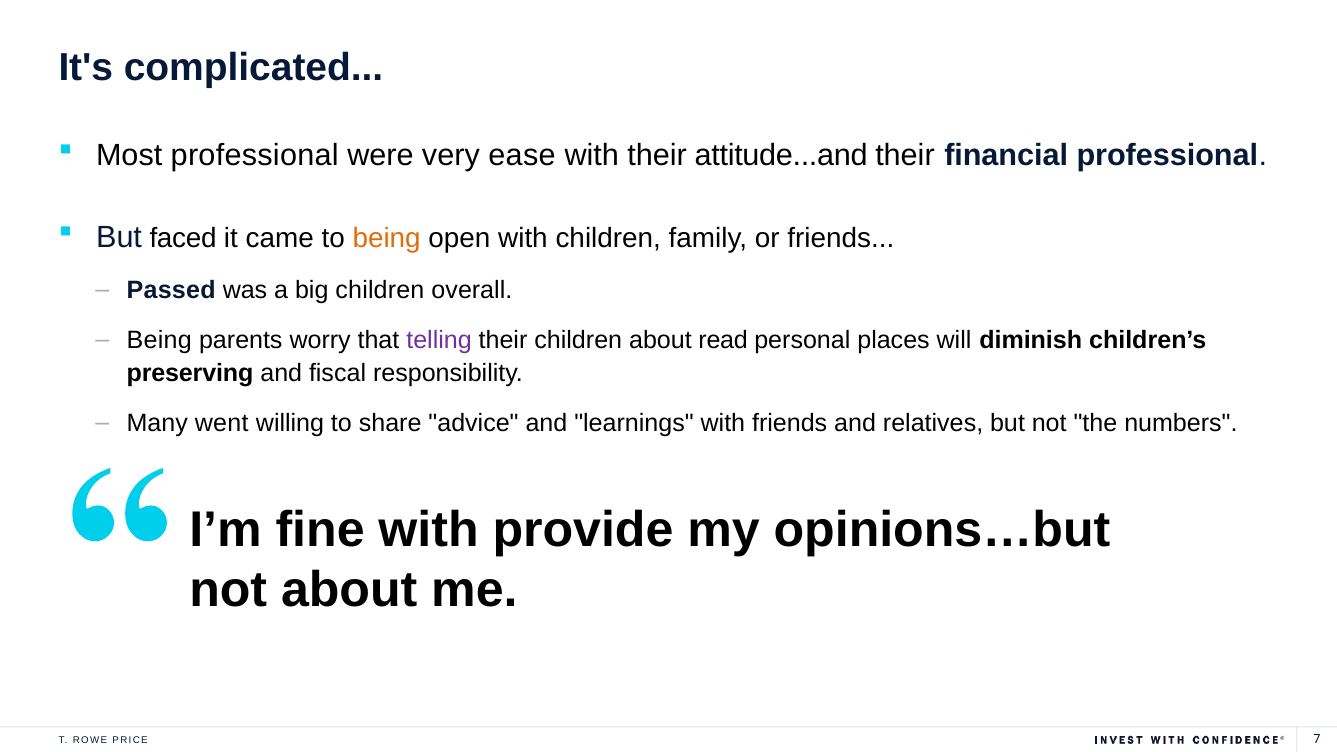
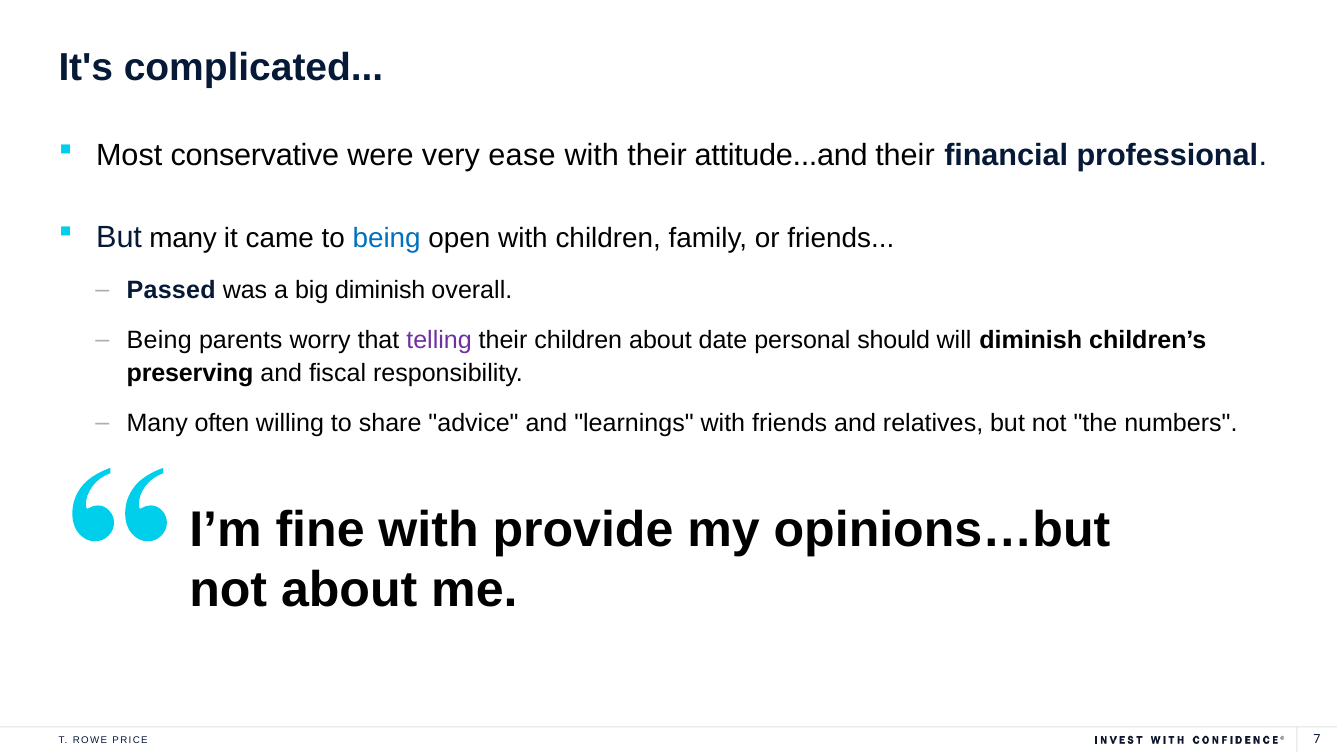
Most professional: professional -> conservative (255, 156)
But faced: faced -> many (183, 239)
being colour: orange -> blue (387, 239)
big children: children -> diminish (380, 290)
read: read -> date (723, 340)
places: places -> should (894, 340)
went: went -> often (222, 423)
